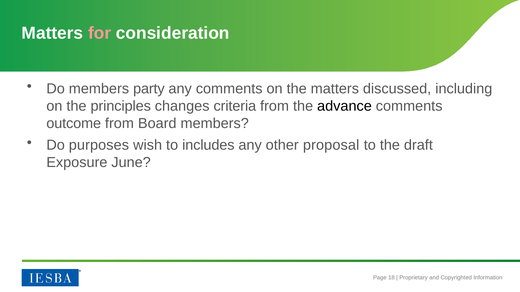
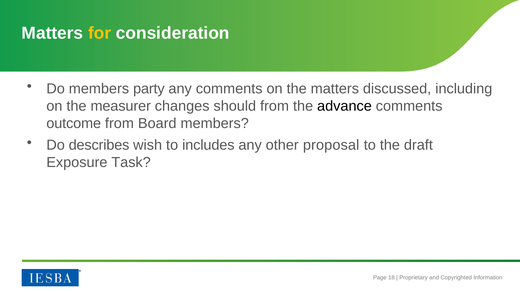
for colour: pink -> yellow (100, 33)
principles: principles -> measurer (121, 106)
criteria: criteria -> should (235, 106)
purposes: purposes -> describes (99, 145)
June: June -> Task (131, 163)
